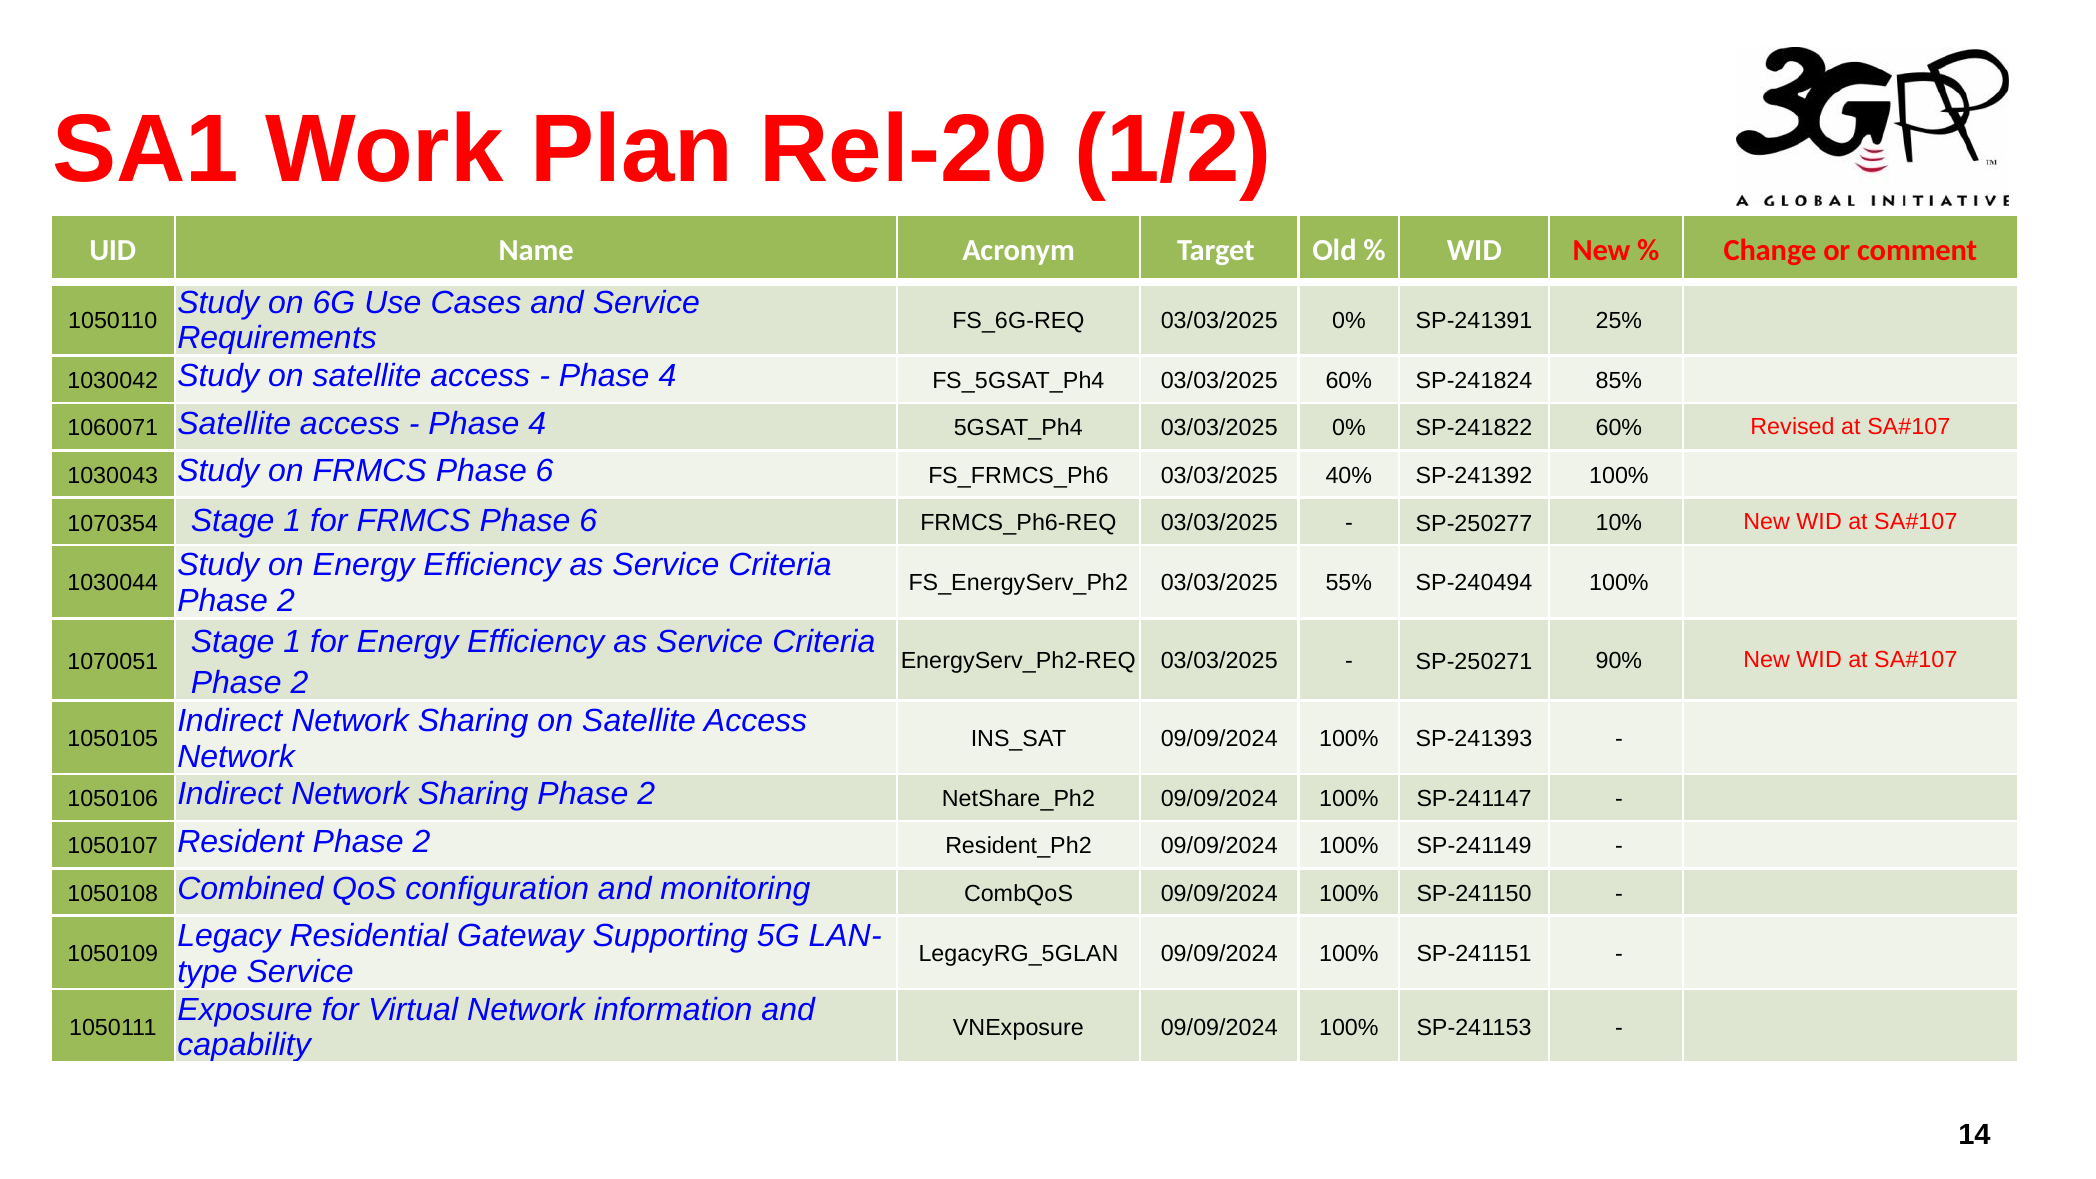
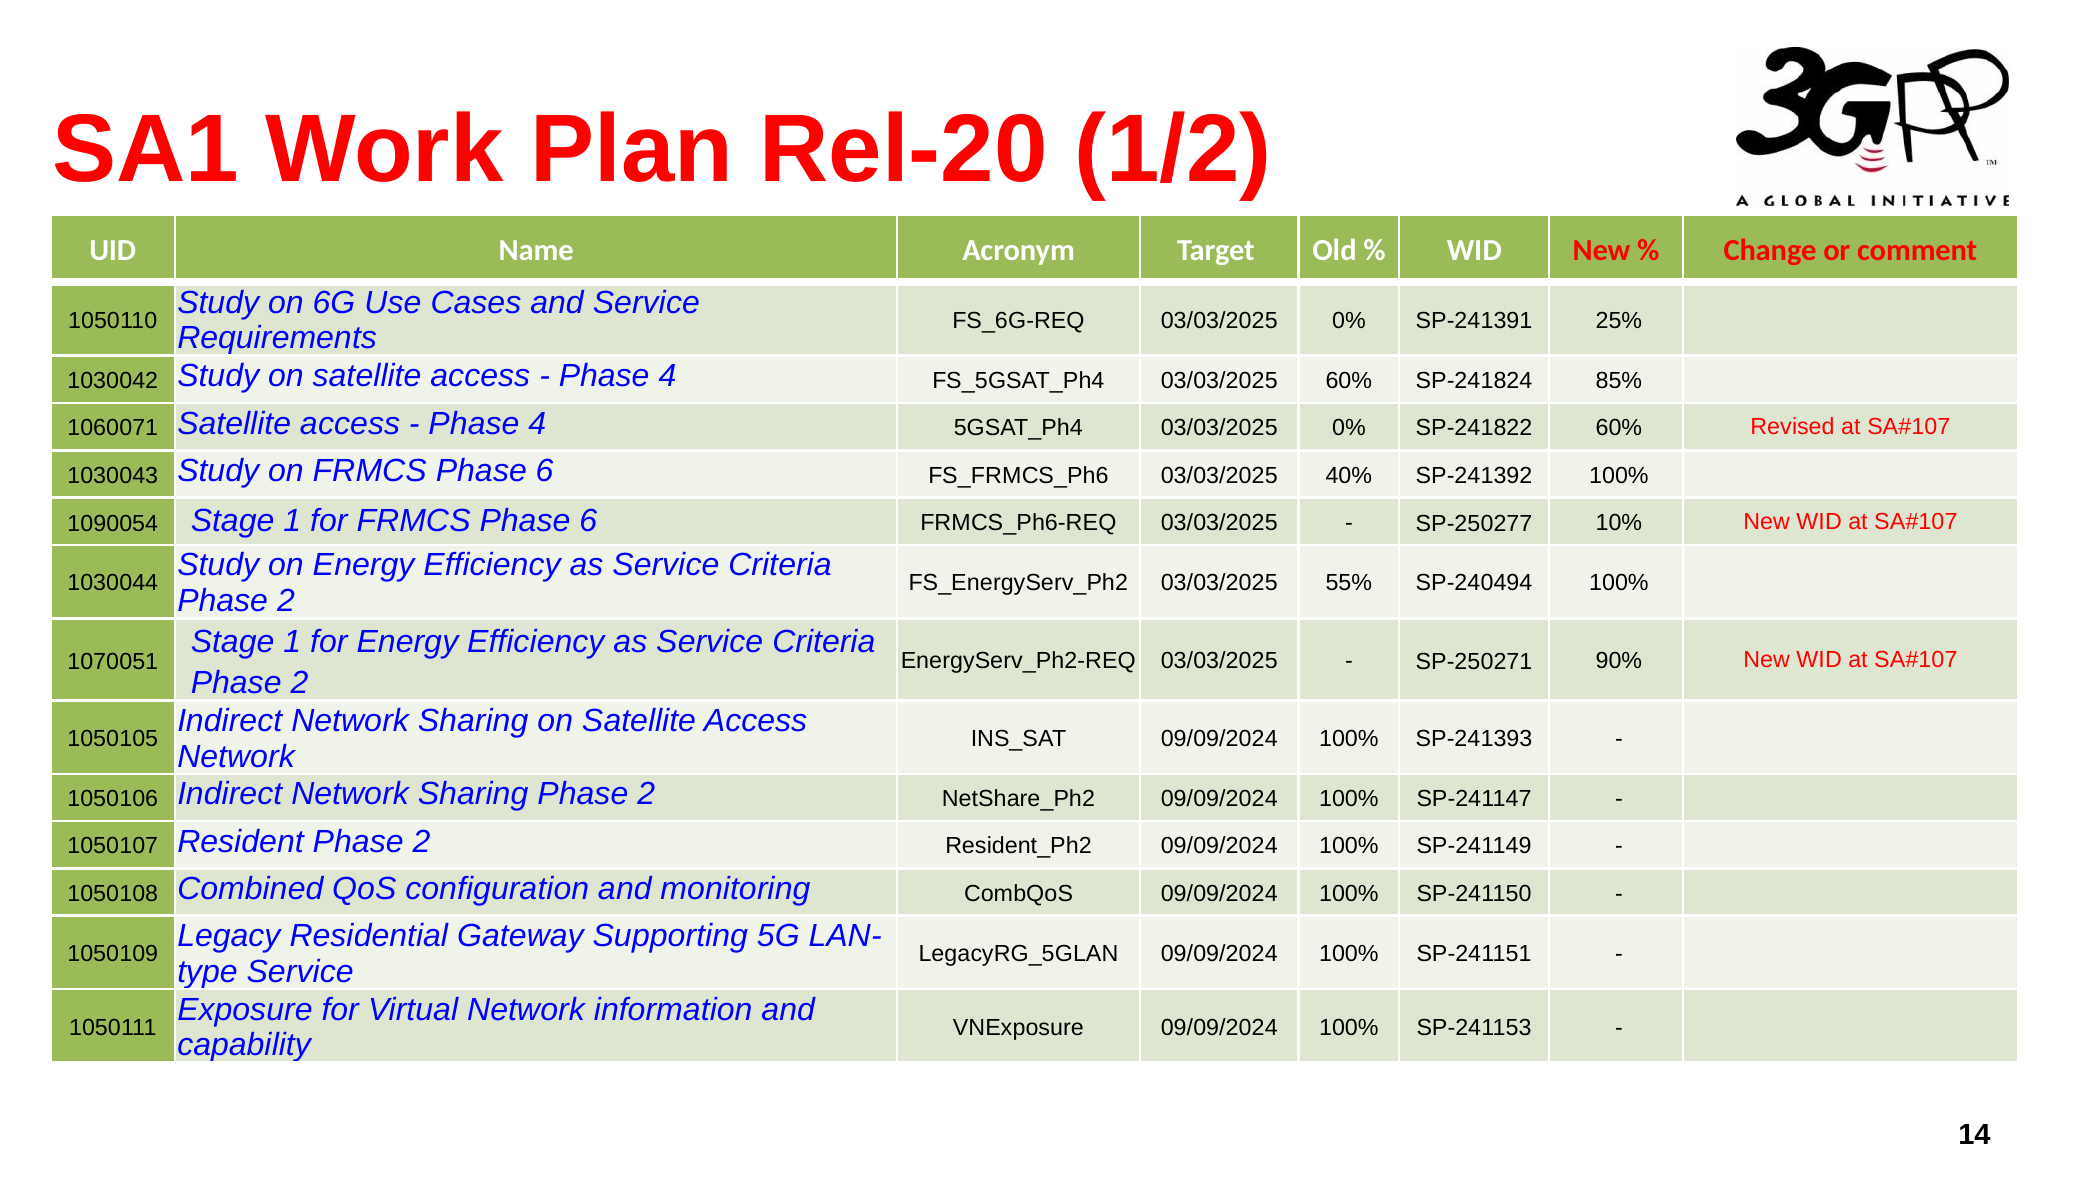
1070354: 1070354 -> 1090054 (113, 524)
